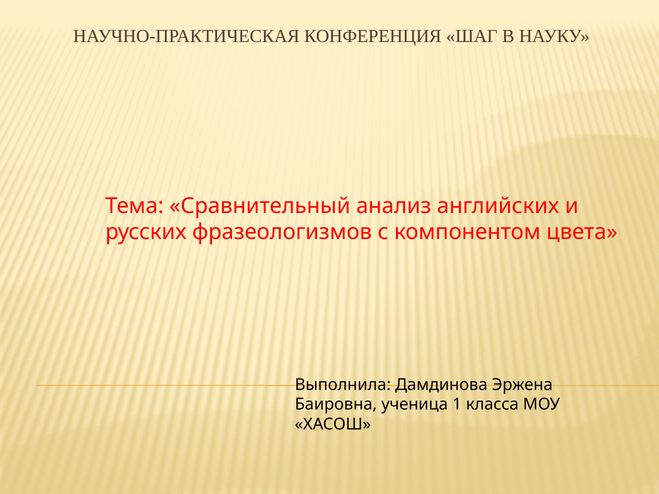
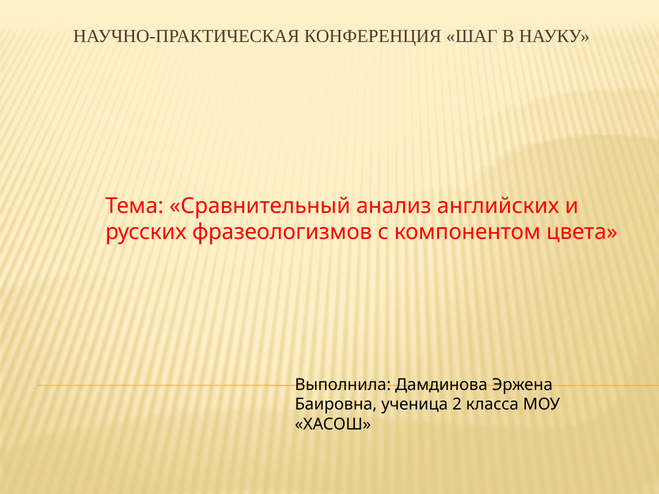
1: 1 -> 2 (457, 405)
